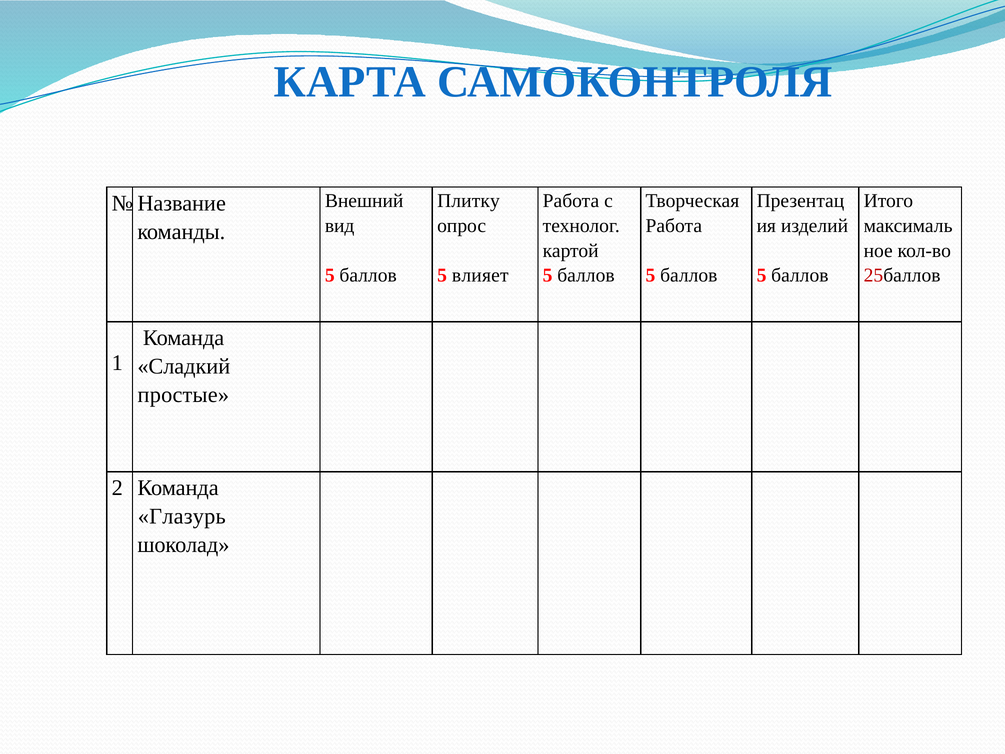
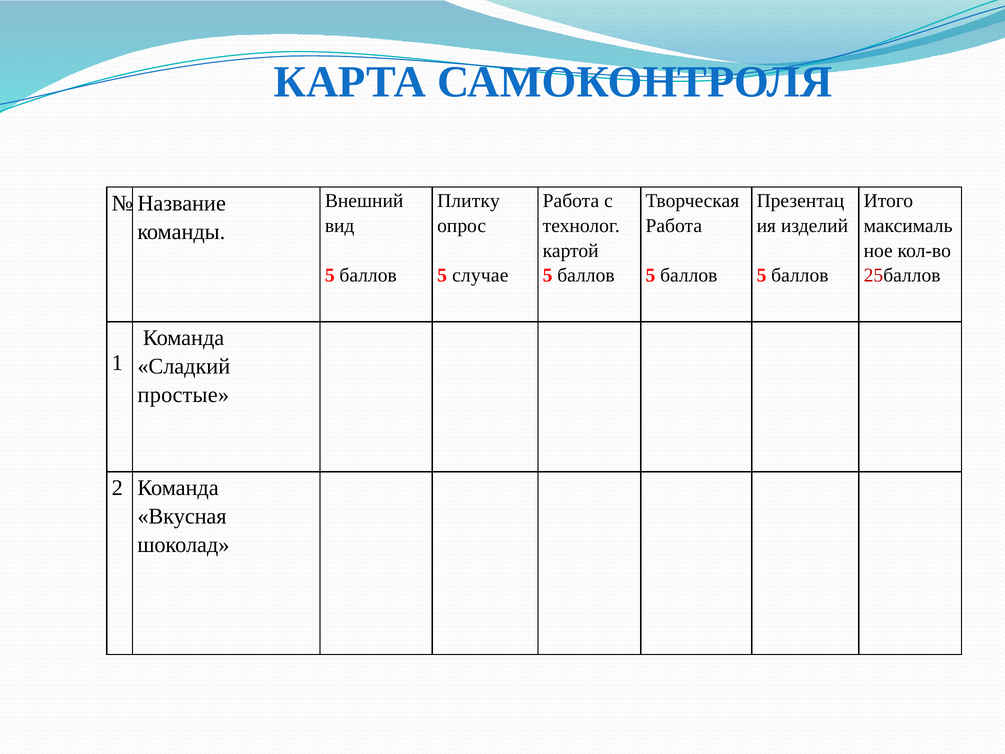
влияет: влияет -> случае (480, 275)
Глазурь: Глазурь -> Вкусная (182, 516)
